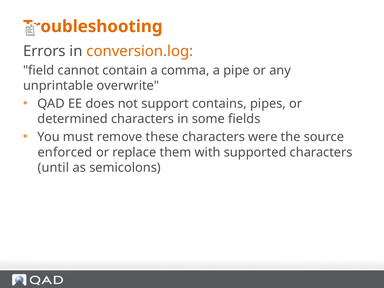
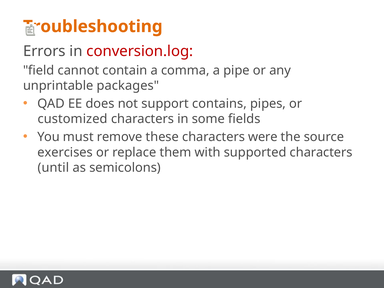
conversion.log colour: orange -> red (140, 51)
overwrite: overwrite -> packages (128, 86)
determined: determined -> customized (73, 119)
enforced: enforced -> exercises (65, 152)
